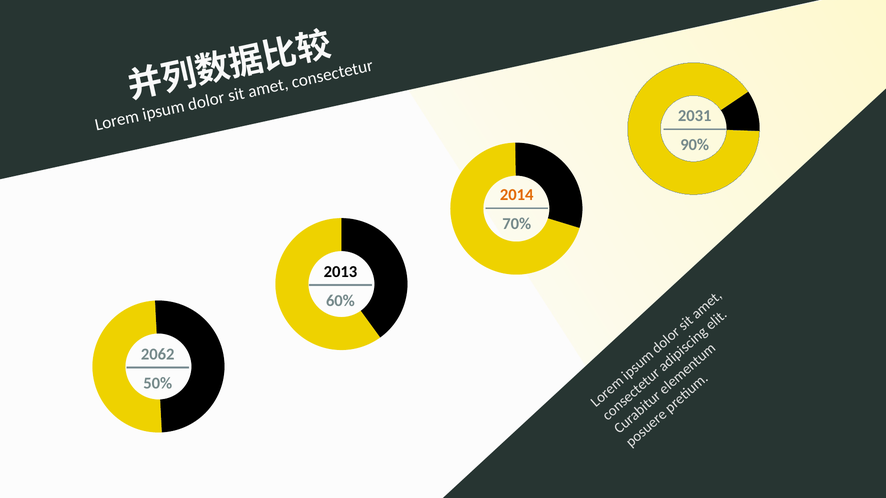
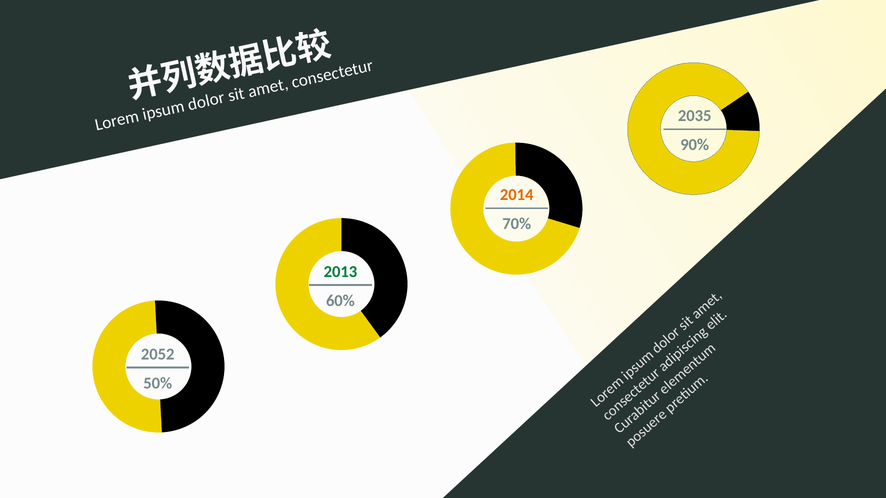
2031: 2031 -> 2035 (695, 116)
2013 colour: black -> green (340, 272)
2062: 2062 -> 2052 (158, 354)
